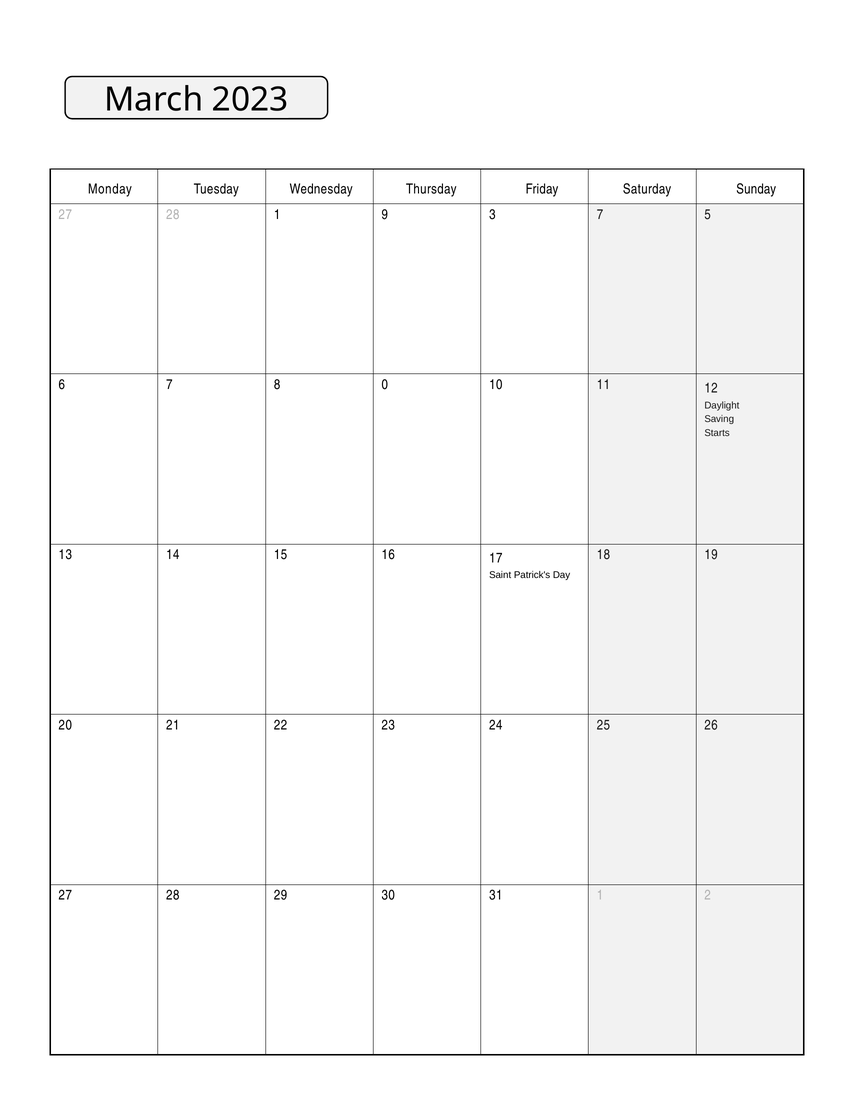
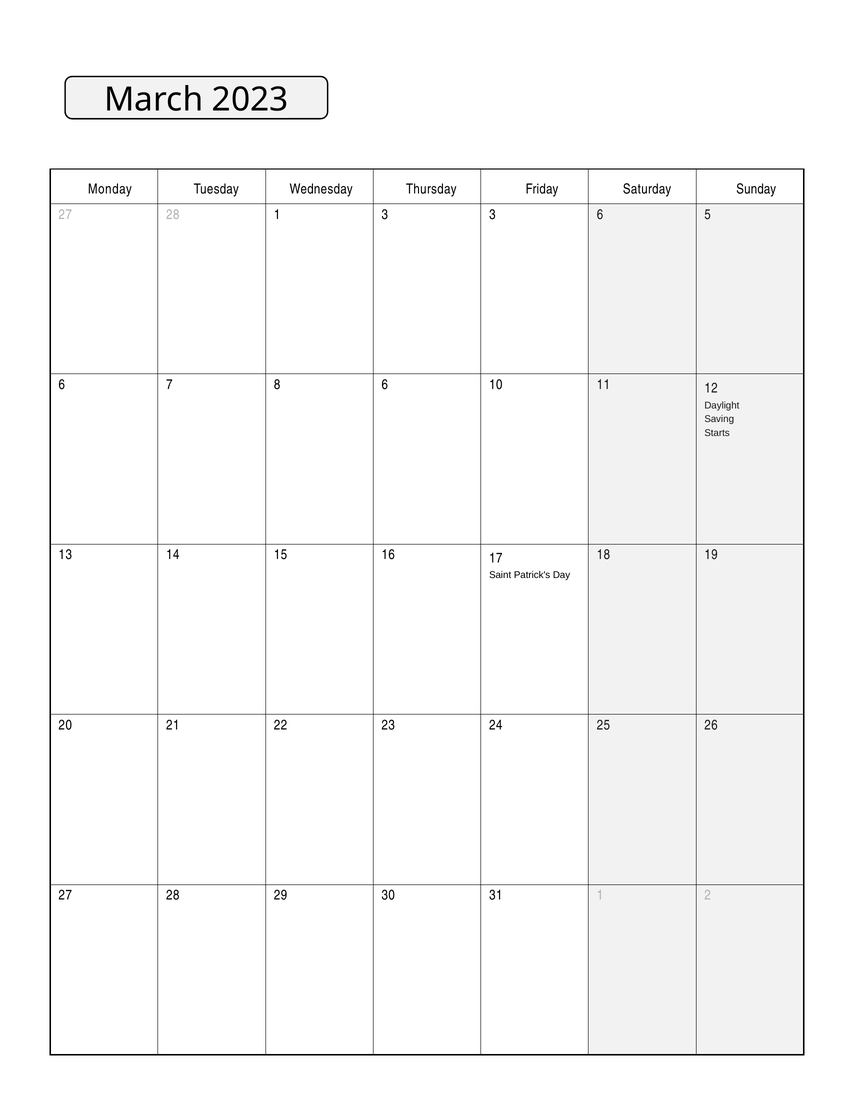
1 9: 9 -> 3 (385, 214)
3 7: 7 -> 6 (600, 214)
8 0: 0 -> 6 (385, 385)
